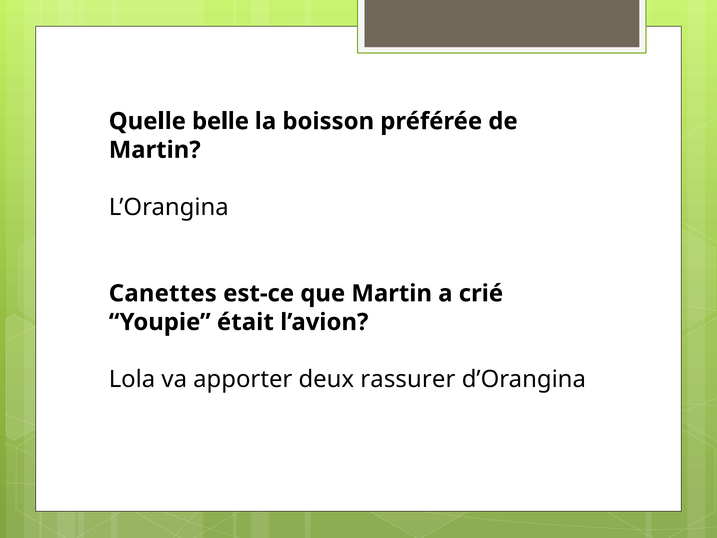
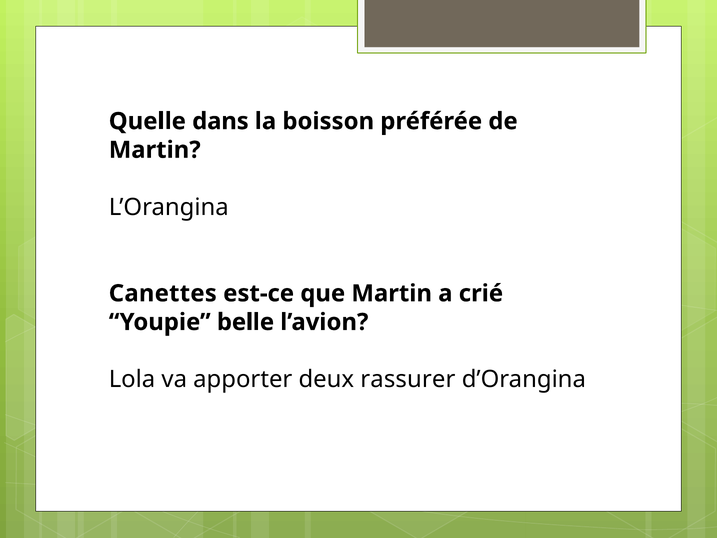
belle: belle -> dans (220, 121)
était: était -> belle (246, 322)
